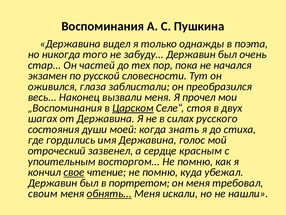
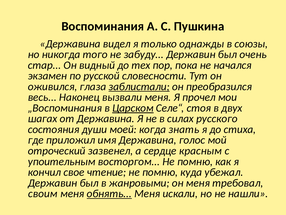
поэта: поэта -> союзы (251, 44)
частей: частей -> видный (97, 65)
заблистали underline: none -> present (139, 86)
гордились: гордились -> приложил (71, 140)
свое underline: present -> none (74, 172)
портретом: портретом -> жанровыми (139, 183)
